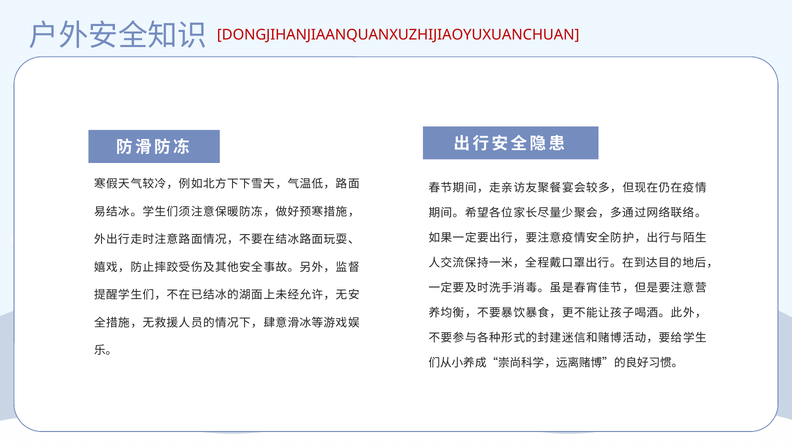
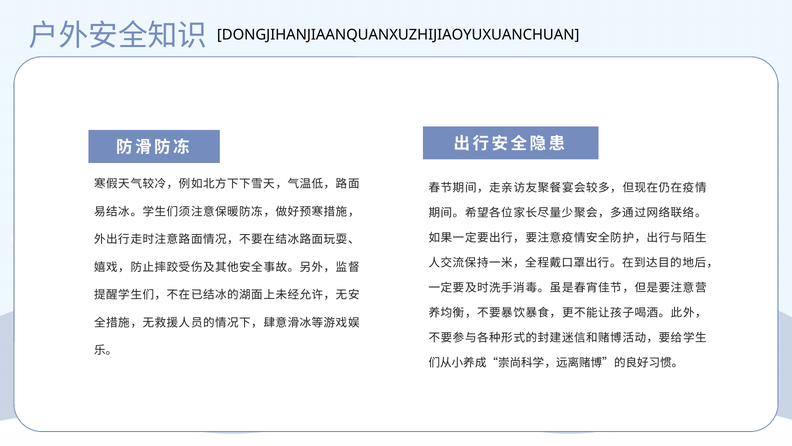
DONGJIHANJIAANQUANXUZHIJIAOYUXUANCHUAN colour: red -> black (398, 35)
